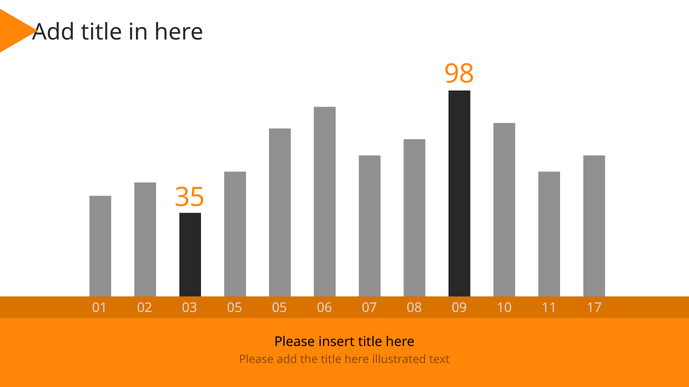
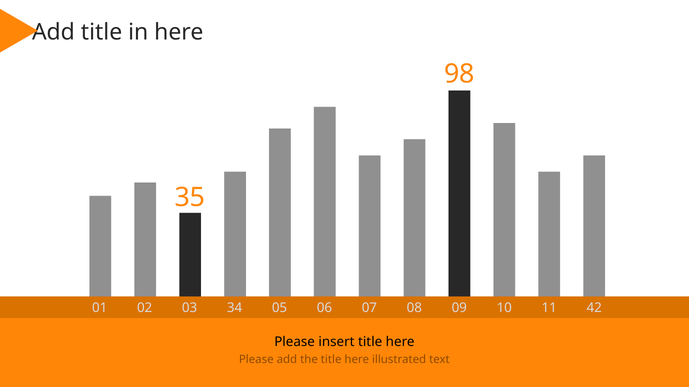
03 05: 05 -> 34 (235, 308)
17: 17 -> 42 (594, 308)
